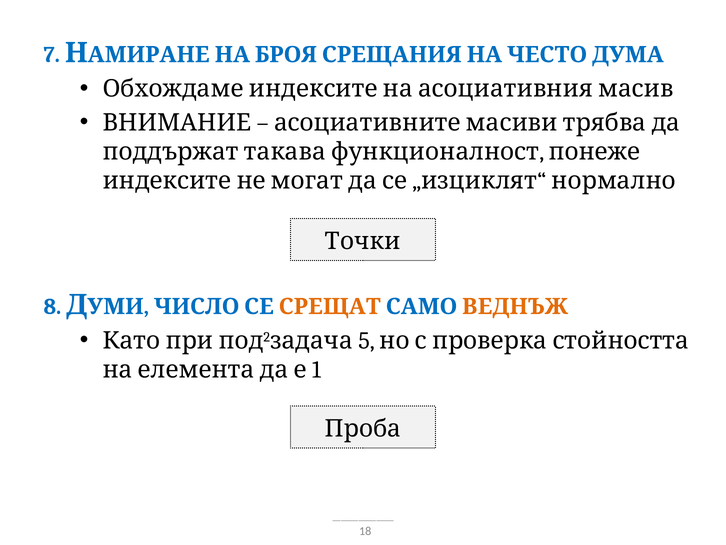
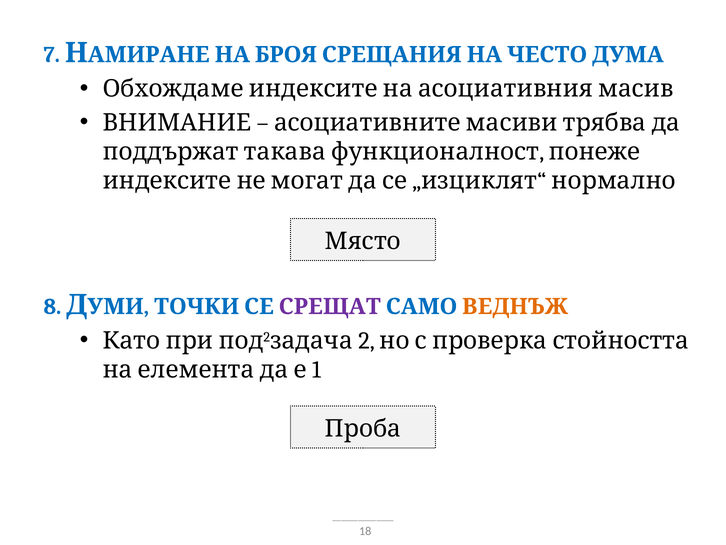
Точки: Точки -> Място (363, 241)
ЧИСЛО: ЧИСЛО -> ТОЧКИ (197, 306)
СРЕЩАТ colour: orange -> purple (330, 306)
5: 5 -> 2 (367, 340)
